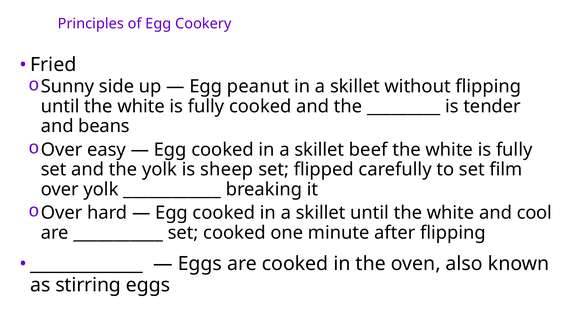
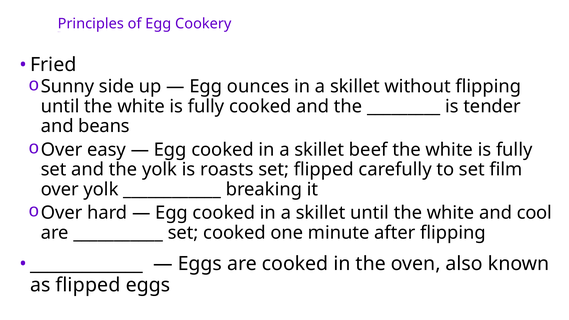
peanut: peanut -> ounces (258, 87)
sheep: sheep -> roasts (227, 170)
as stirring: stirring -> flipped (88, 285)
